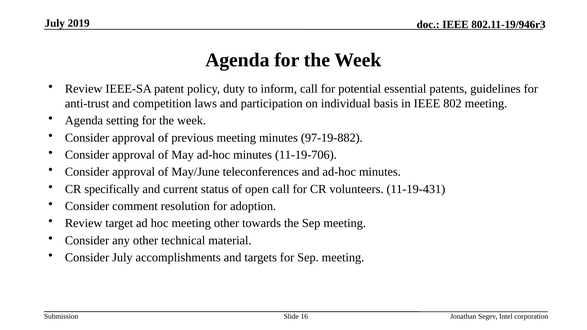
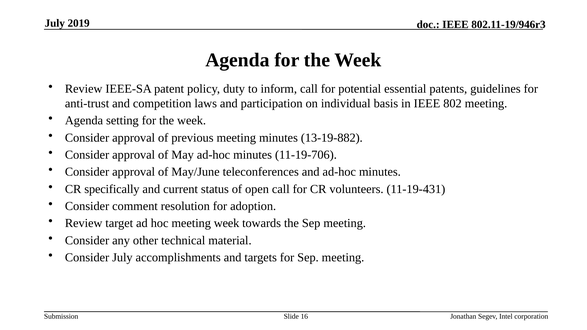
97-19-882: 97-19-882 -> 13-19-882 (332, 138)
meeting other: other -> week (227, 223)
